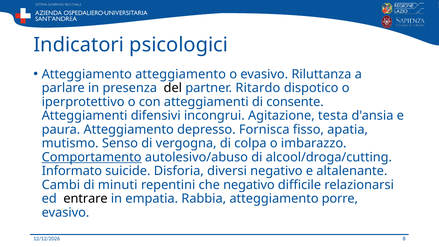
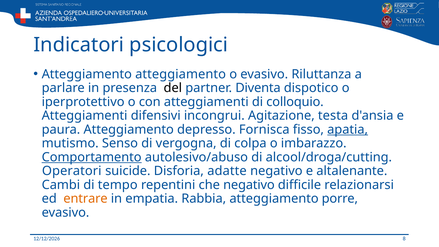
Ritardo: Ritardo -> Diventa (258, 88)
consente: consente -> colloquio (295, 102)
apatia underline: none -> present (348, 130)
Informato: Informato -> Operatori (72, 171)
diversi: diversi -> adatte (227, 171)
minuti: minuti -> tempo (118, 185)
entrare colour: black -> orange (85, 199)
